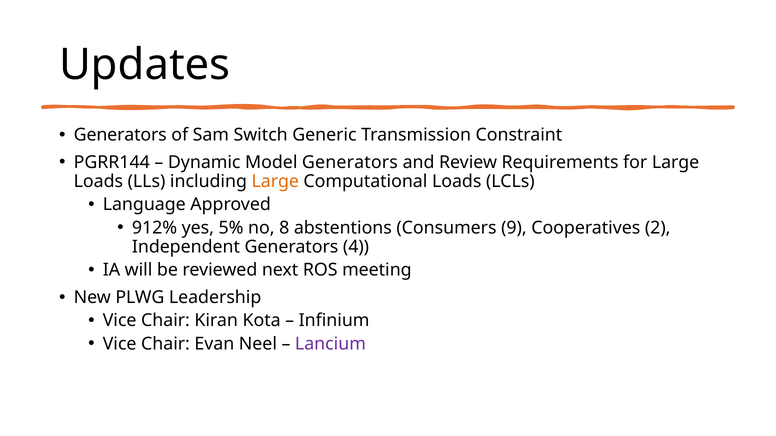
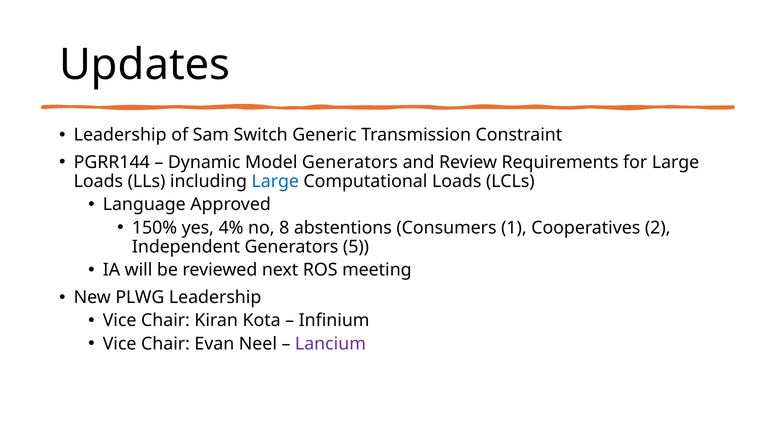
Generators: Generators -> Leadership (120, 135)
Large colour: orange -> blue (275, 182)
912%: 912% -> 150% (155, 228)
5%: 5% -> 4% (231, 228)
9: 9 -> 1 (514, 228)
4: 4 -> 5 (356, 247)
